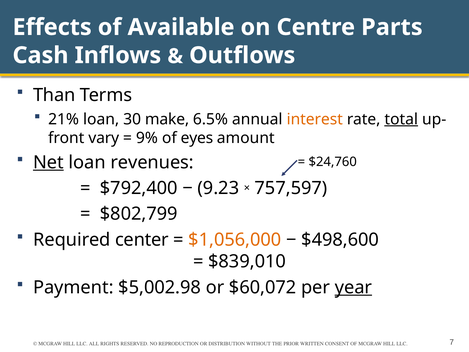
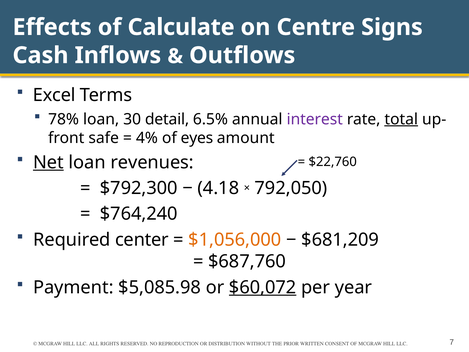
Available: Available -> Calculate (181, 27)
Parts: Parts -> Signs (392, 27)
Than: Than -> Excel (54, 95)
21%: 21% -> 78% (64, 119)
make: make -> detail (167, 119)
interest colour: orange -> purple (315, 119)
vary: vary -> safe (104, 138)
9%: 9% -> 4% (147, 138)
$24,760: $24,760 -> $22,760 (333, 162)
$792,400: $792,400 -> $792,300 (139, 188)
9.23: 9.23 -> 4.18 (218, 188)
757,597: 757,597 -> 792,050 (291, 188)
$802,799: $802,799 -> $764,240 (139, 214)
$498,600: $498,600 -> $681,209 (340, 240)
$839,010: $839,010 -> $687,760 (247, 261)
$5,002.98: $5,002.98 -> $5,085.98 (160, 287)
$60,072 underline: none -> present (263, 287)
year underline: present -> none (353, 287)
